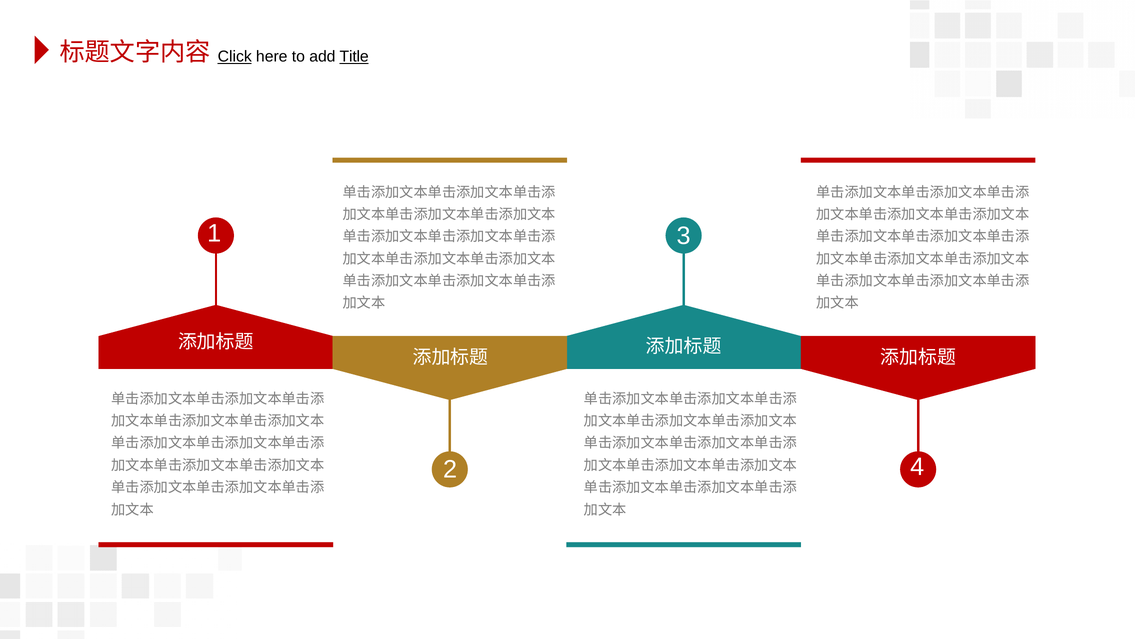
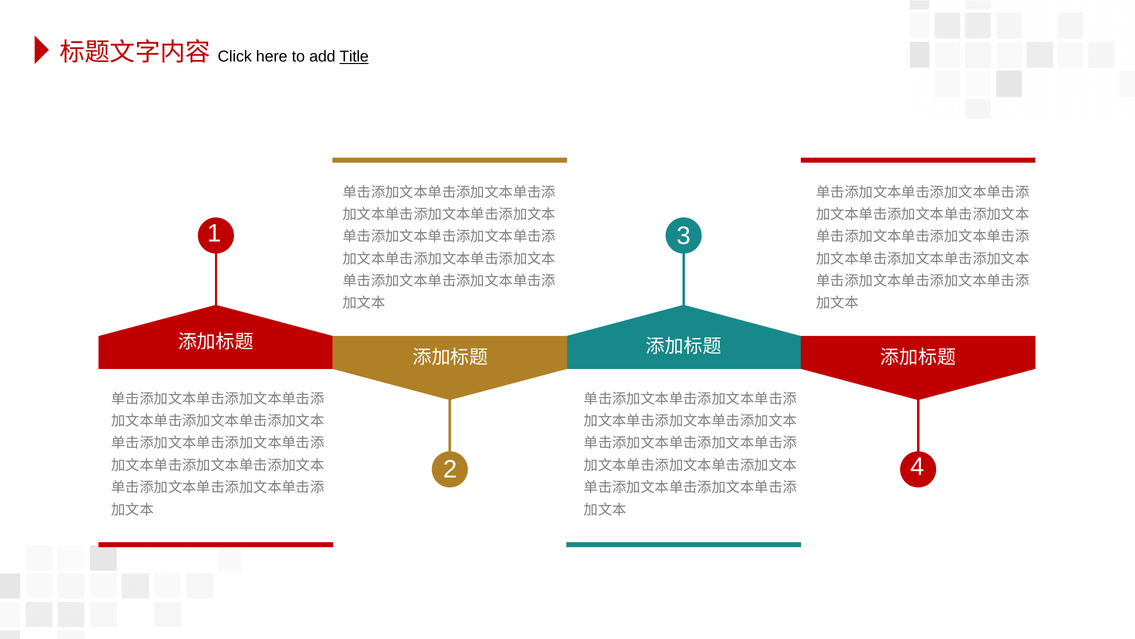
Click underline: present -> none (235, 57)
